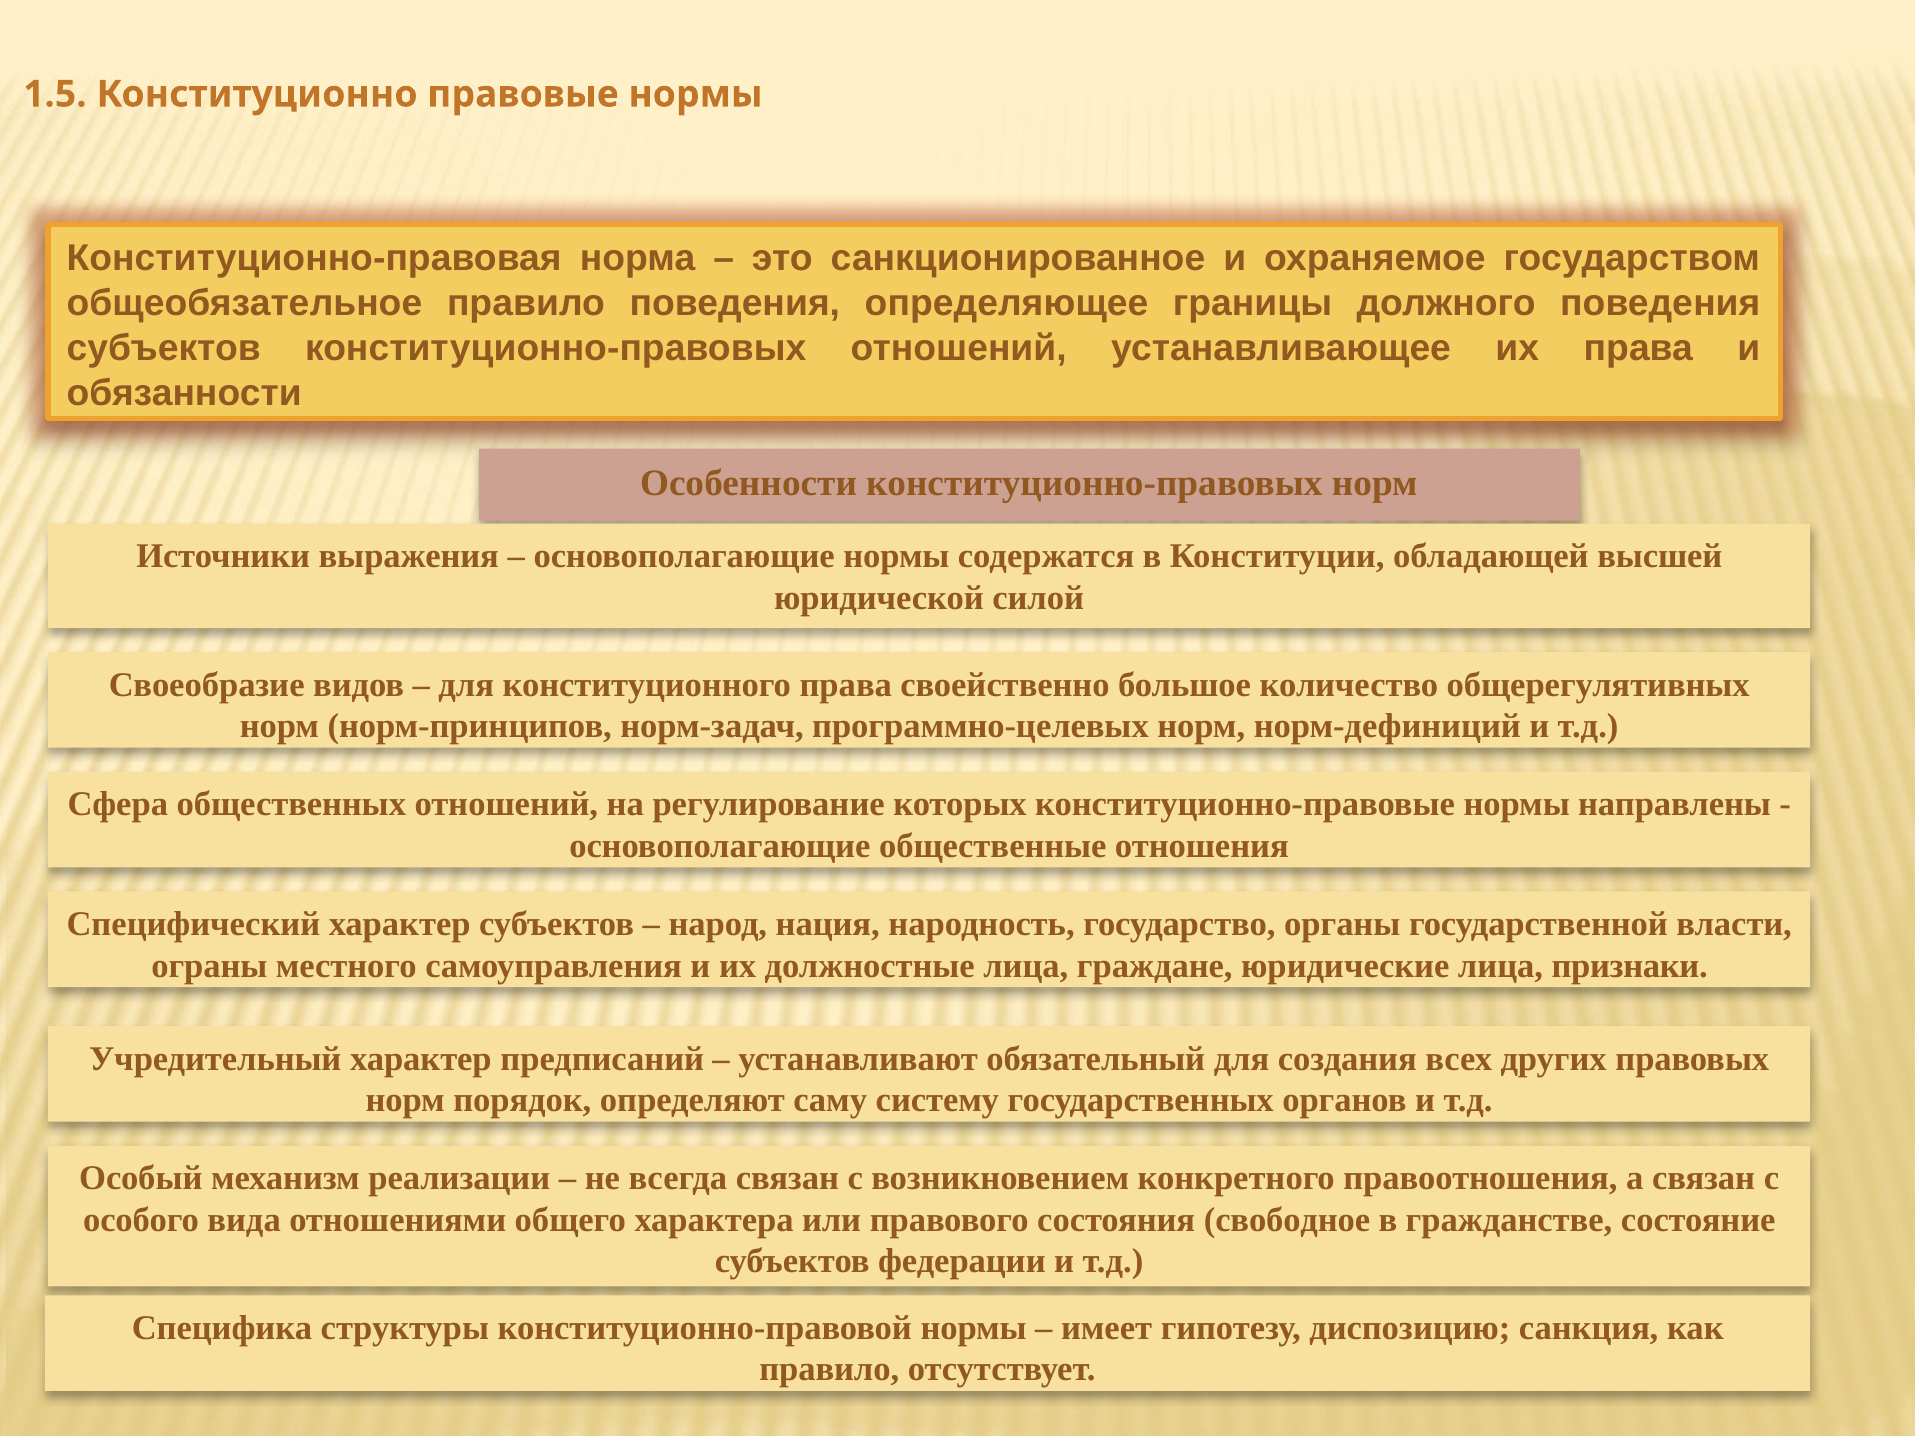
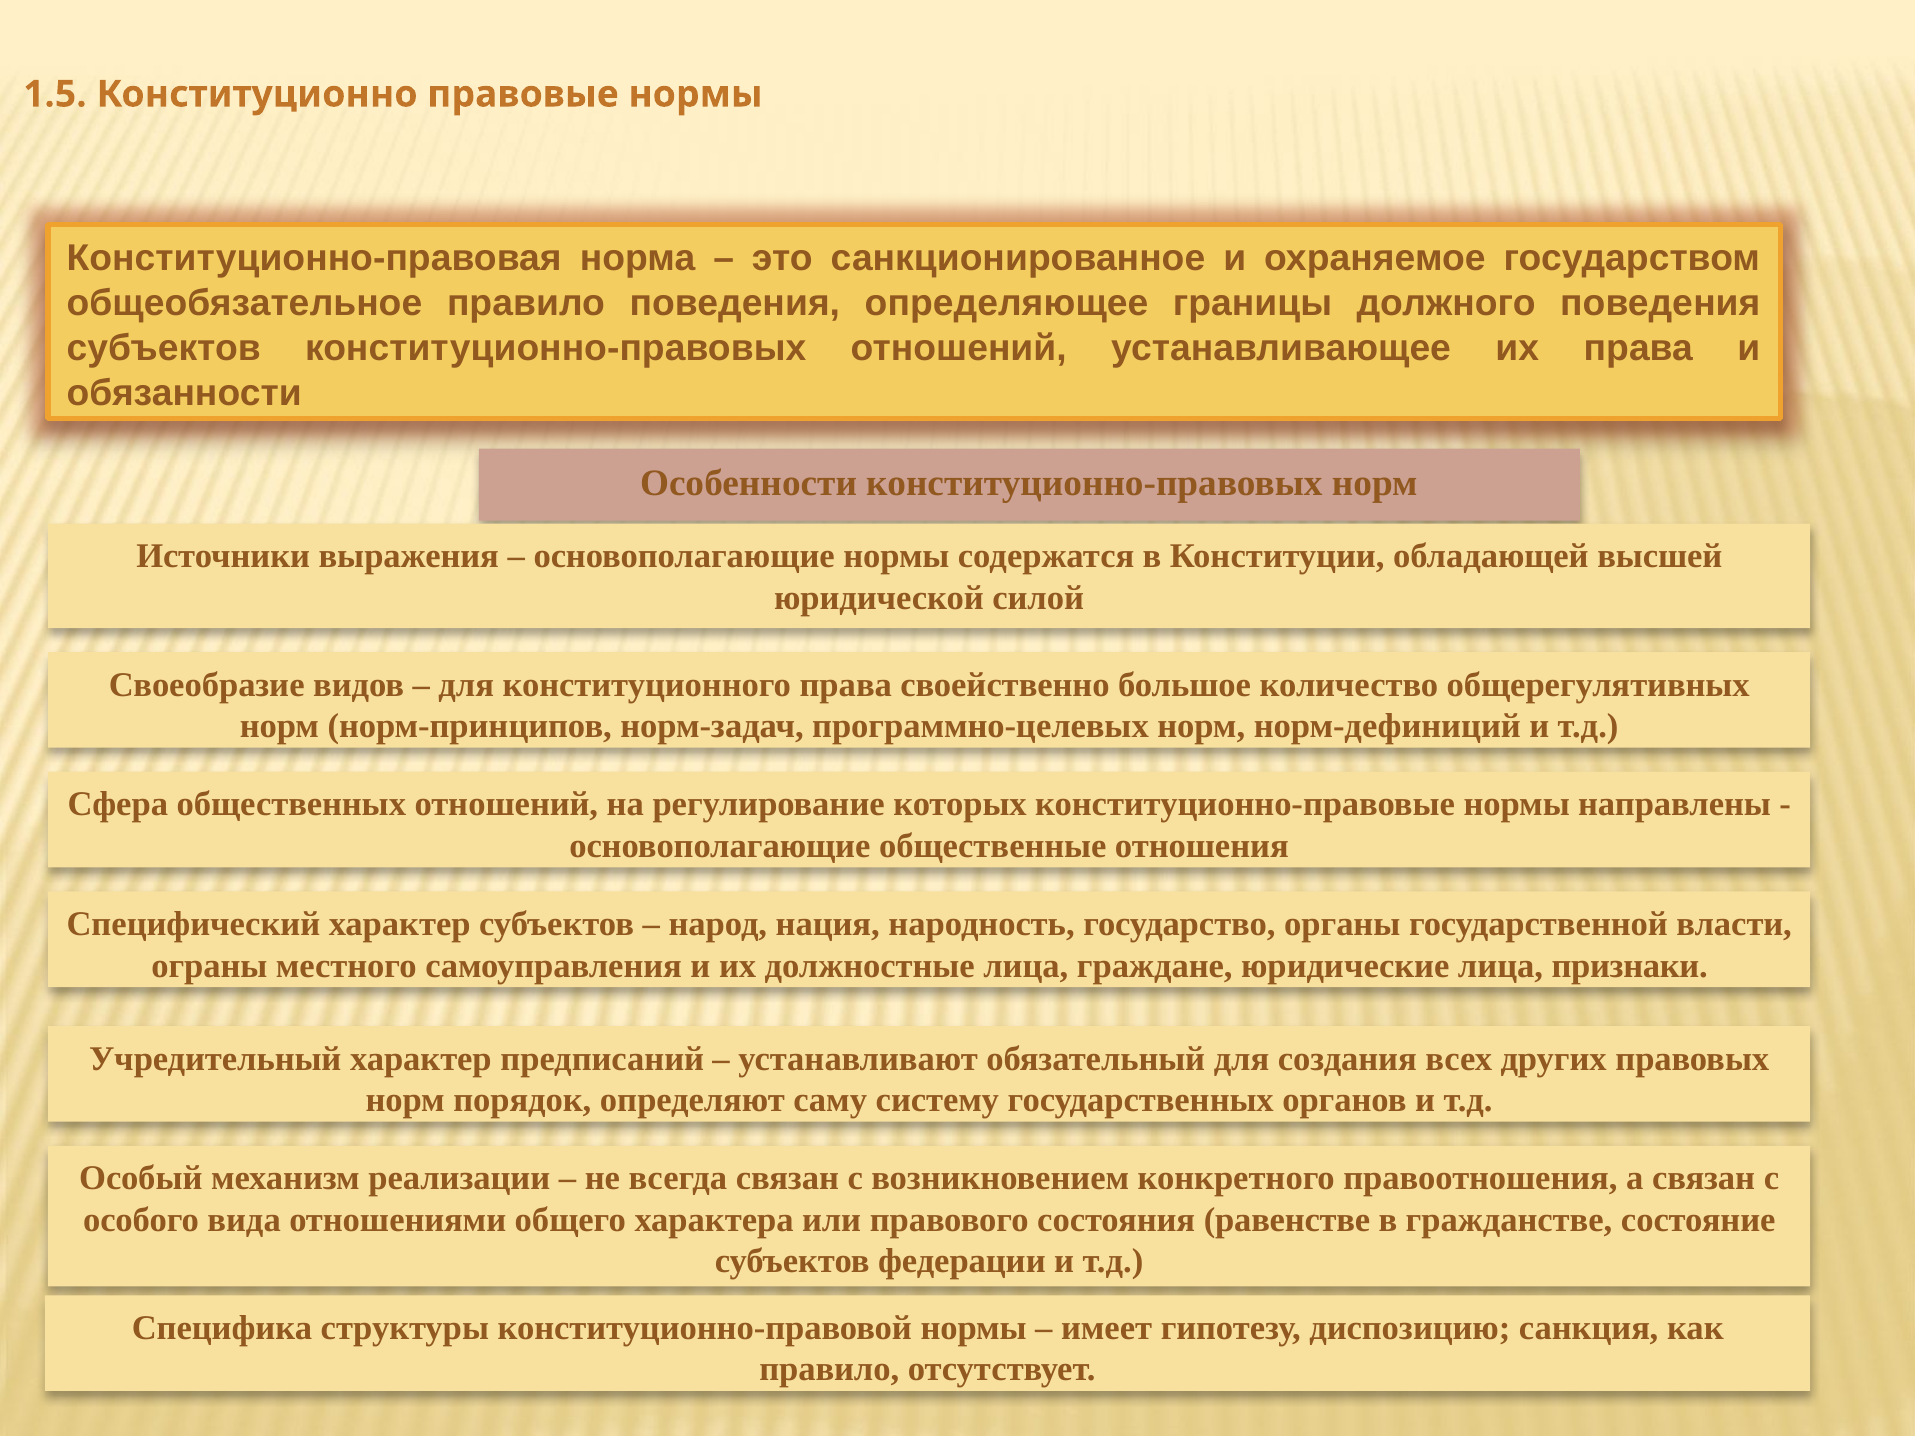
свободное: свободное -> равенстве (1287, 1220)
